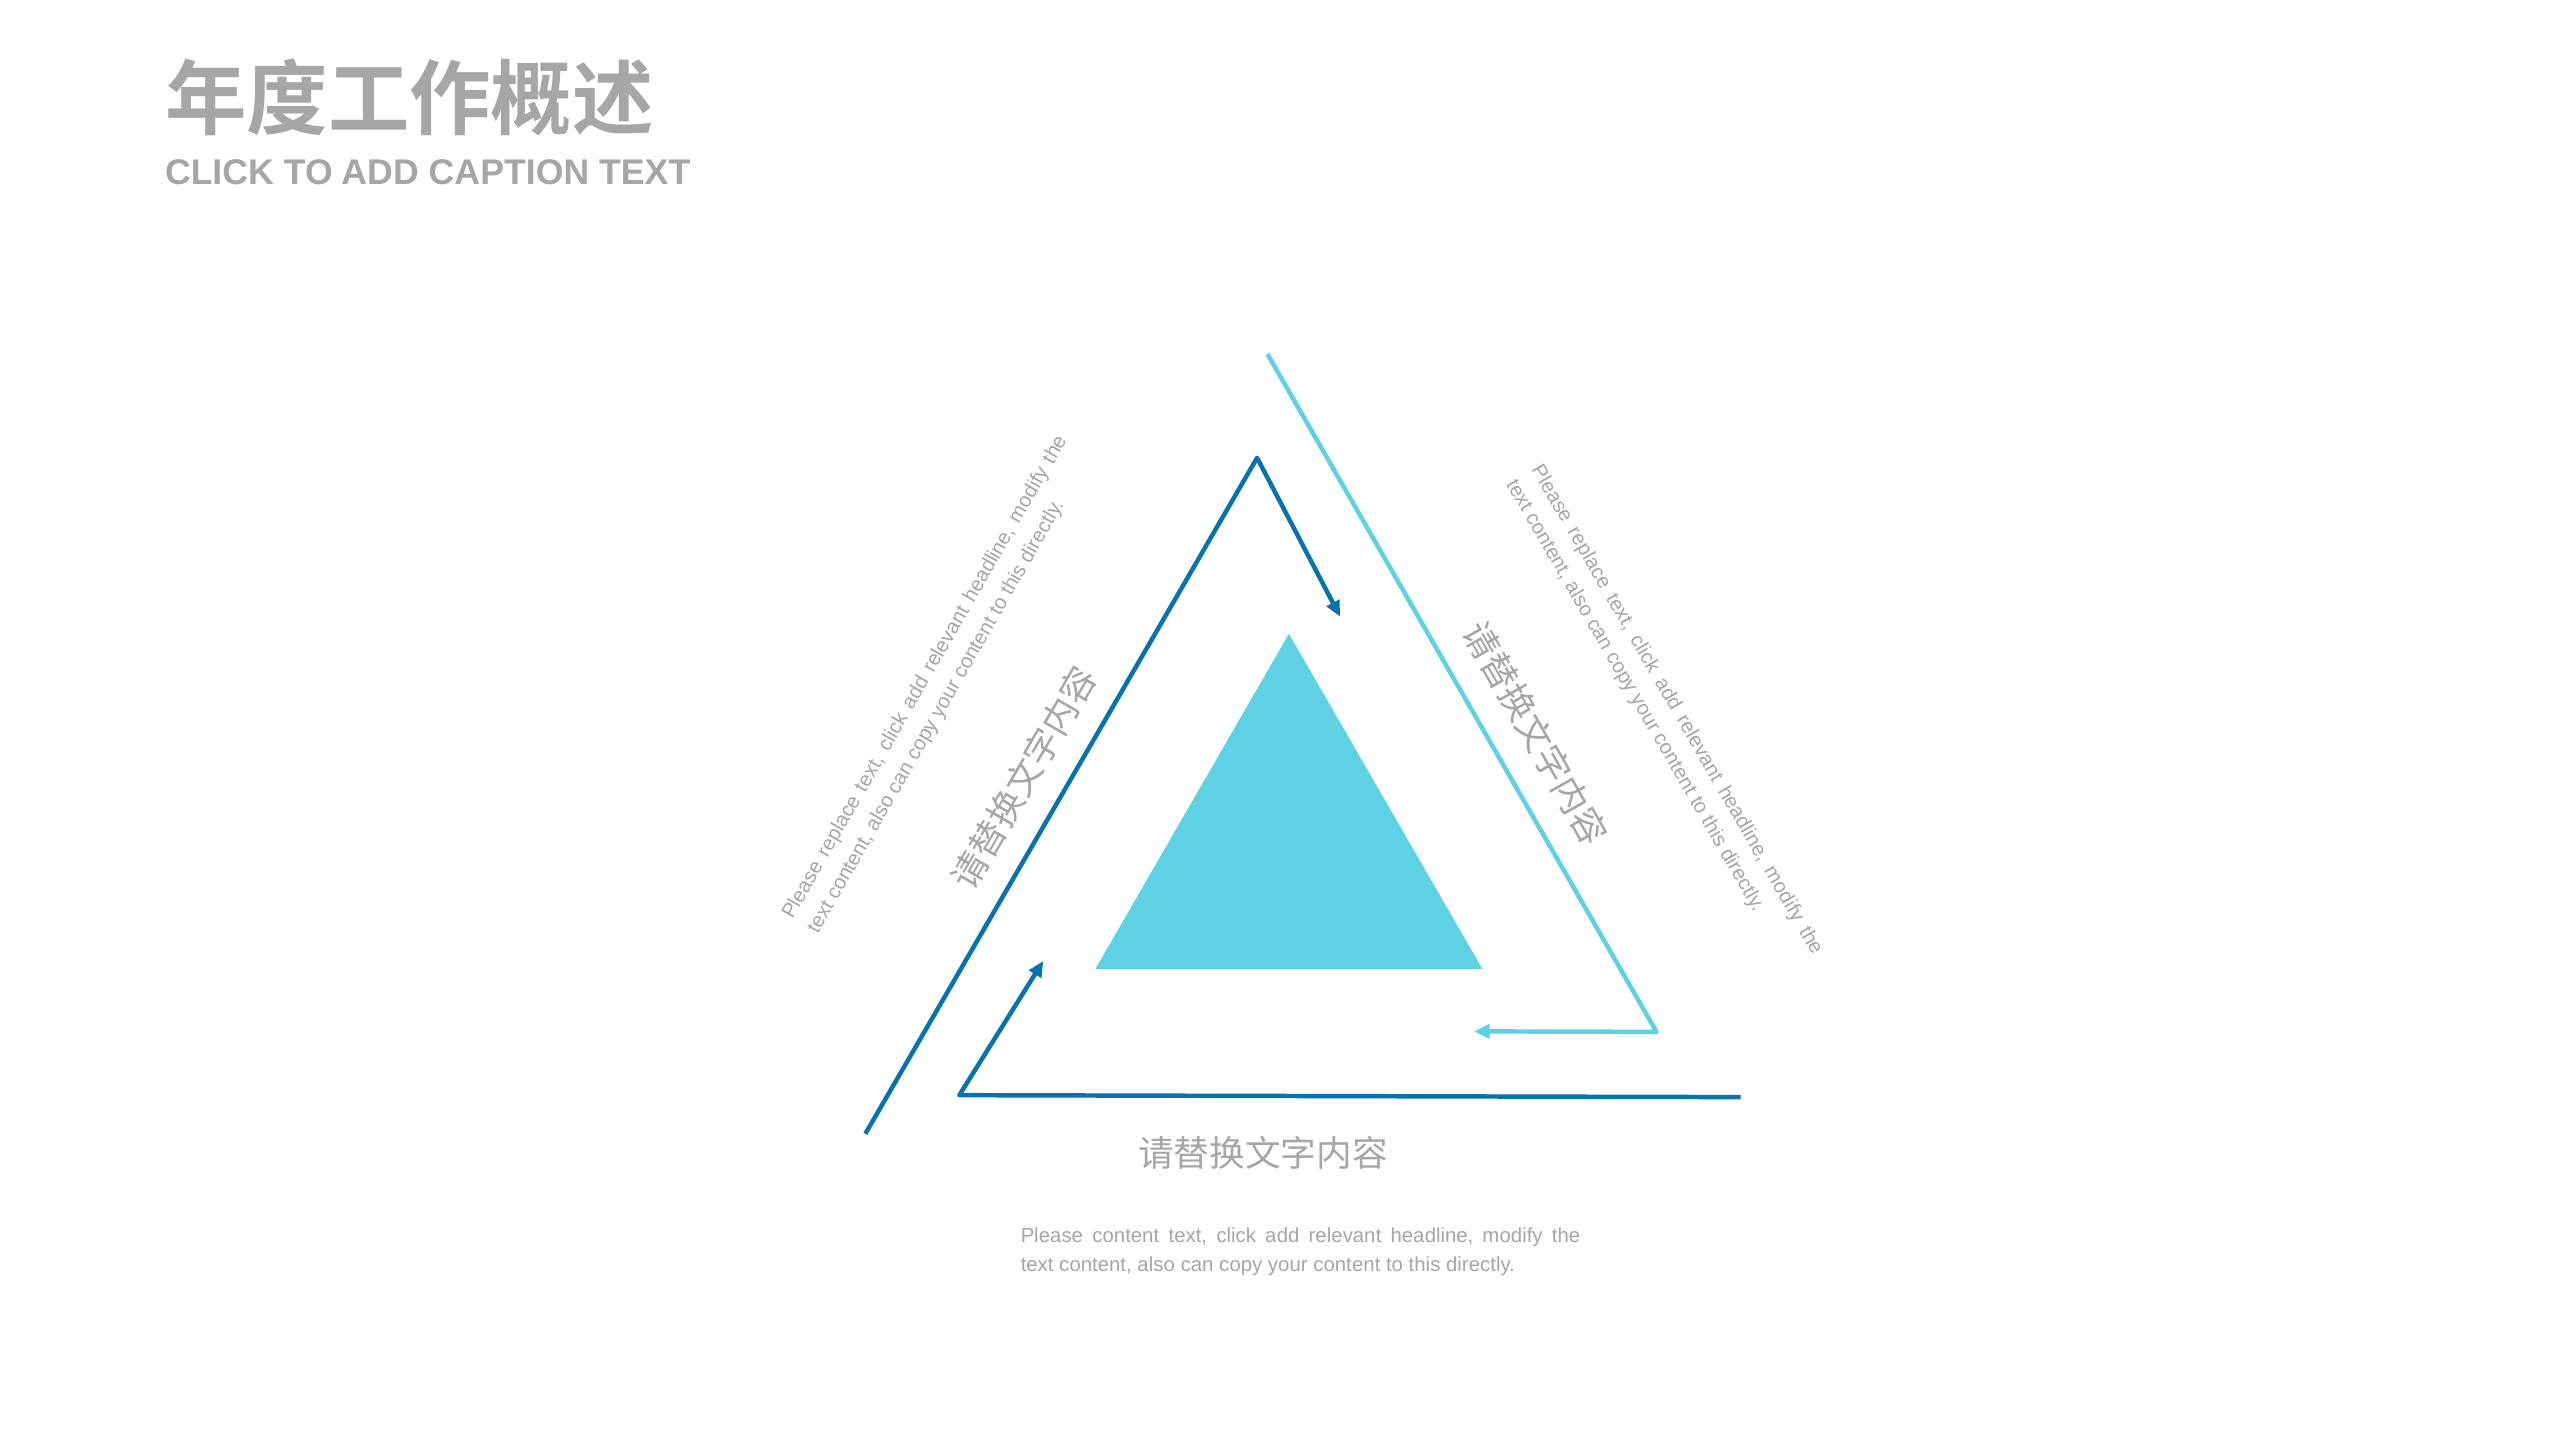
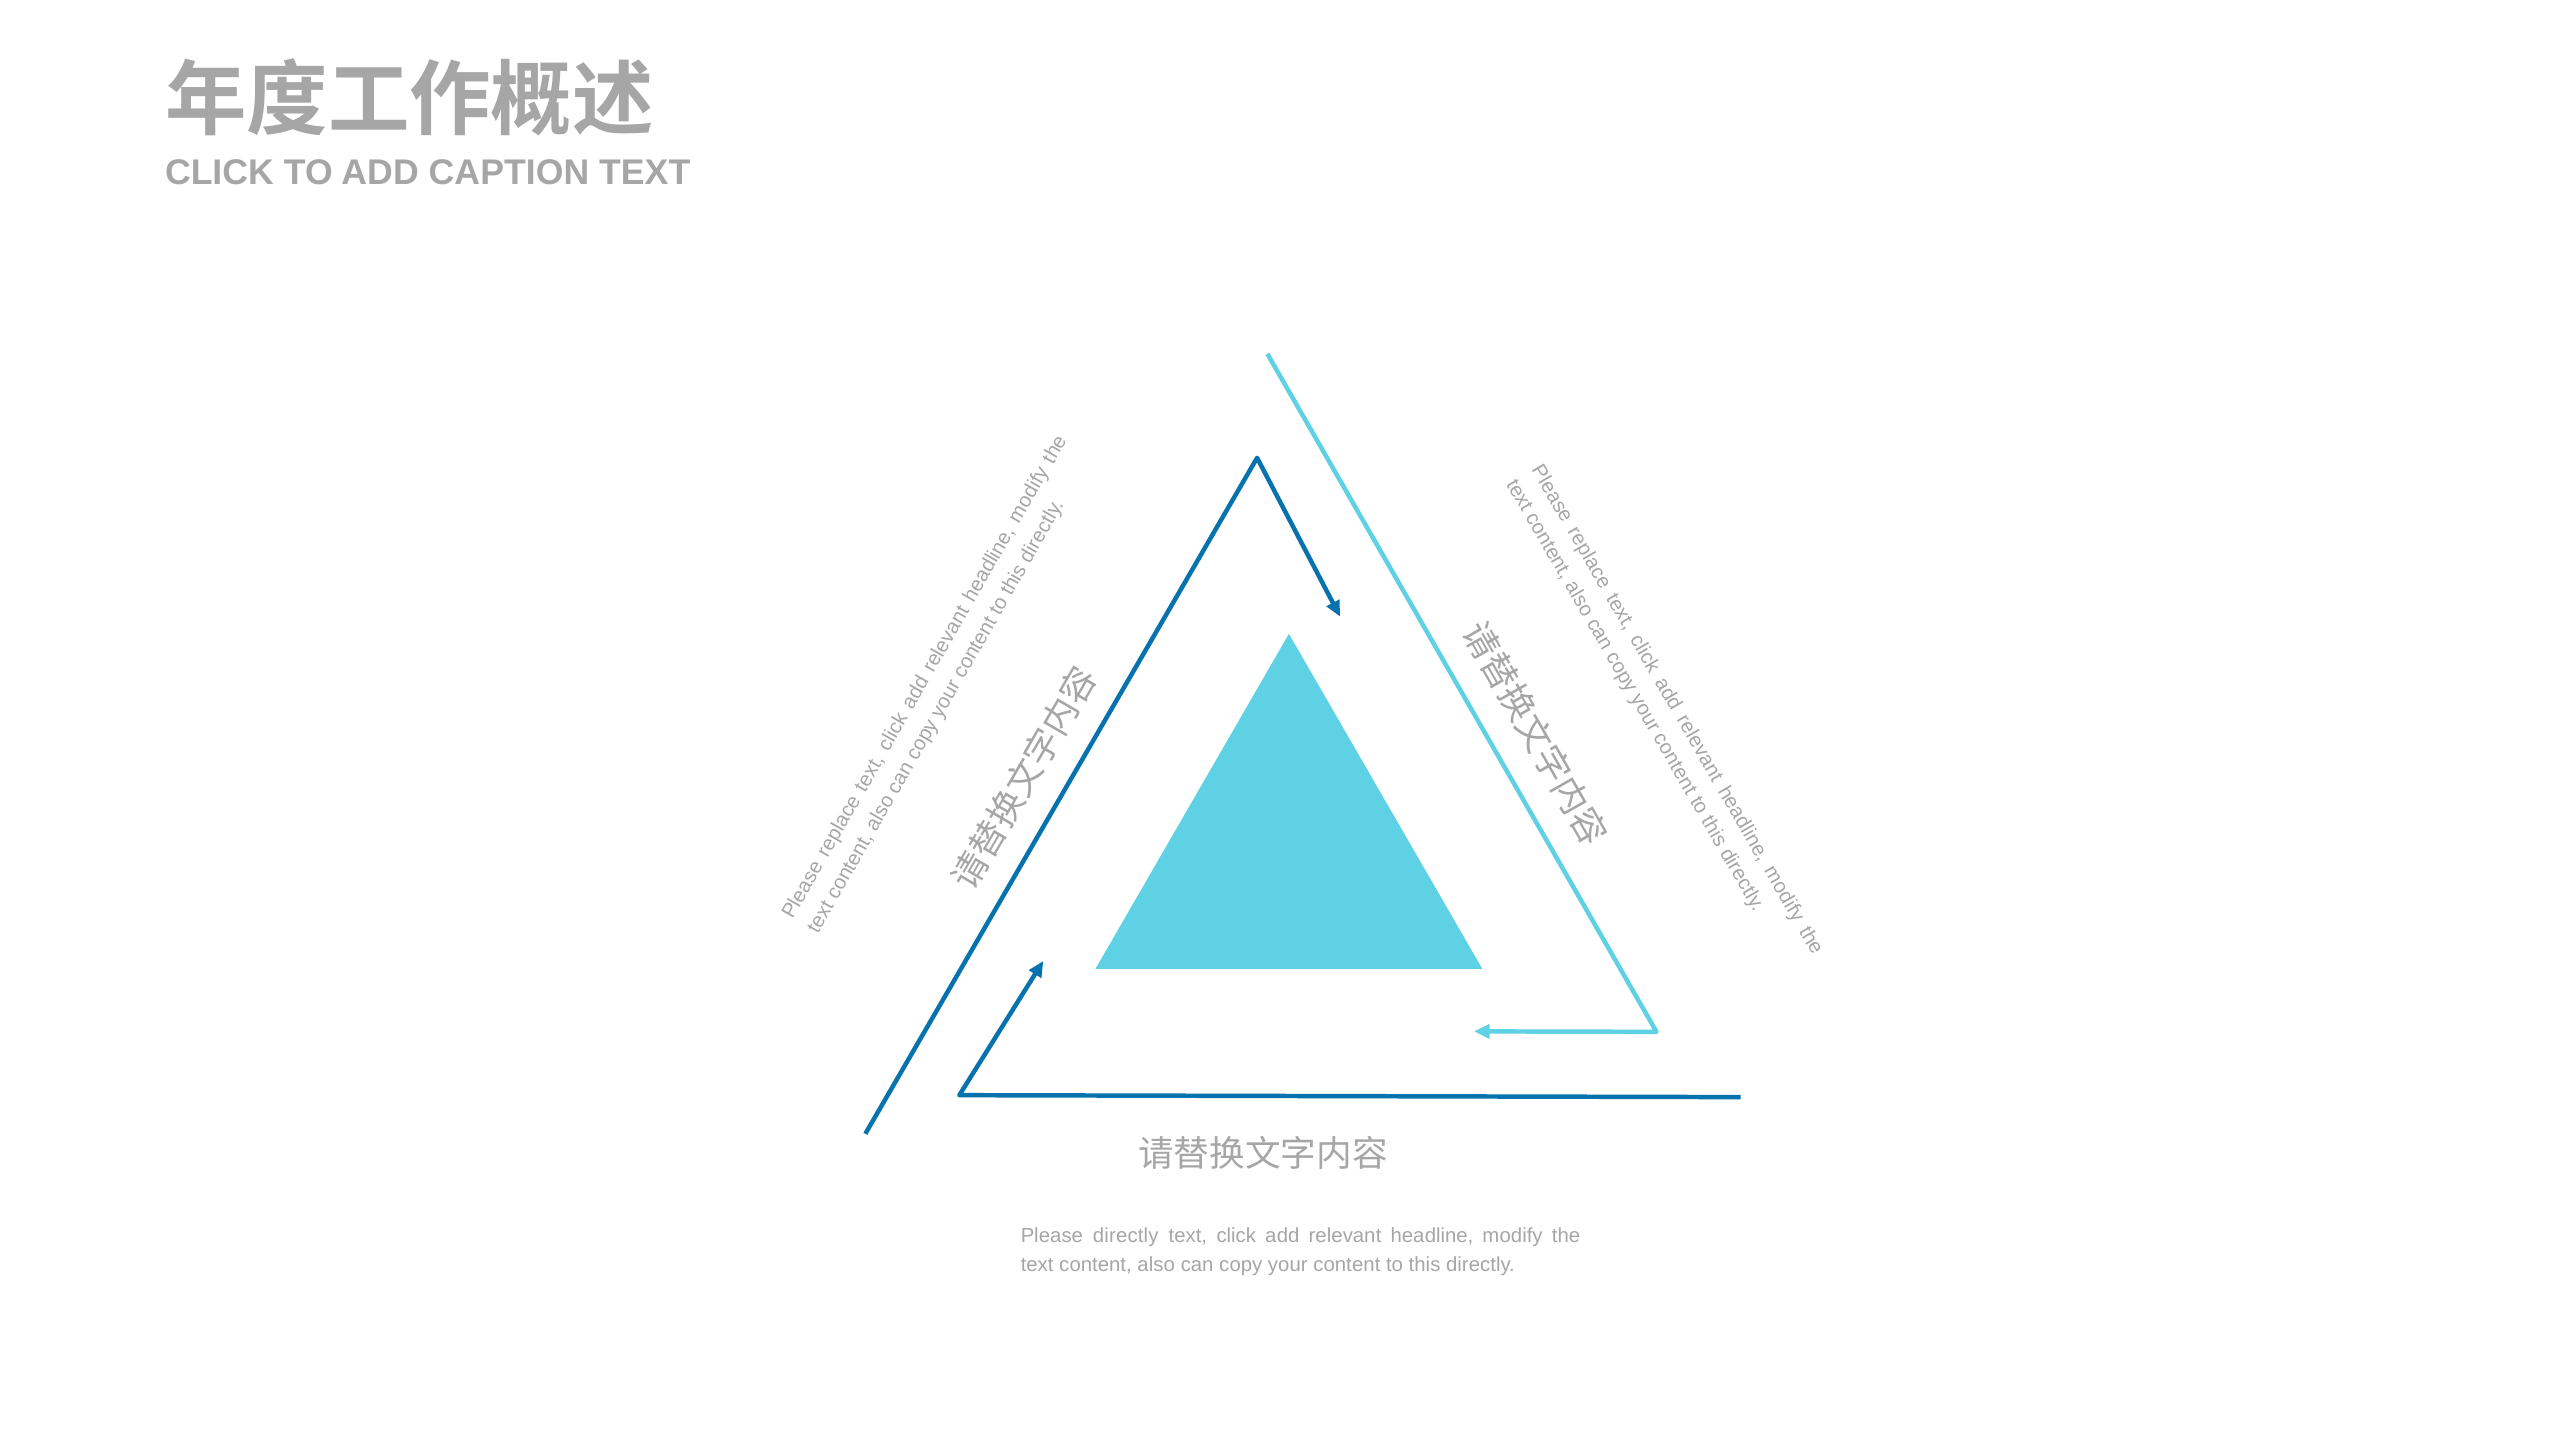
Please content: content -> directly (1126, 1235)
